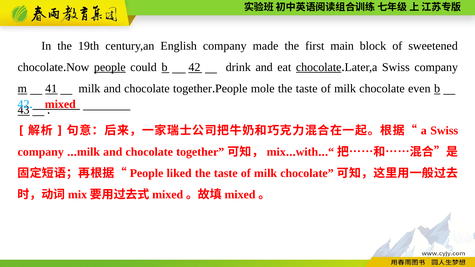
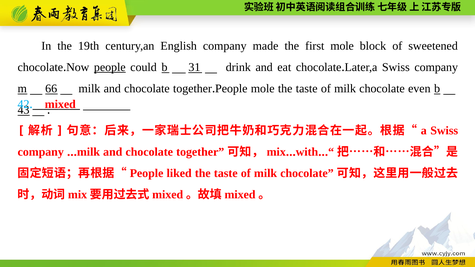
first main: main -> mole (342, 46)
b 42: 42 -> 31 (194, 67)
chocolate underline: present -> none (319, 67)
41: 41 -> 66 (51, 89)
